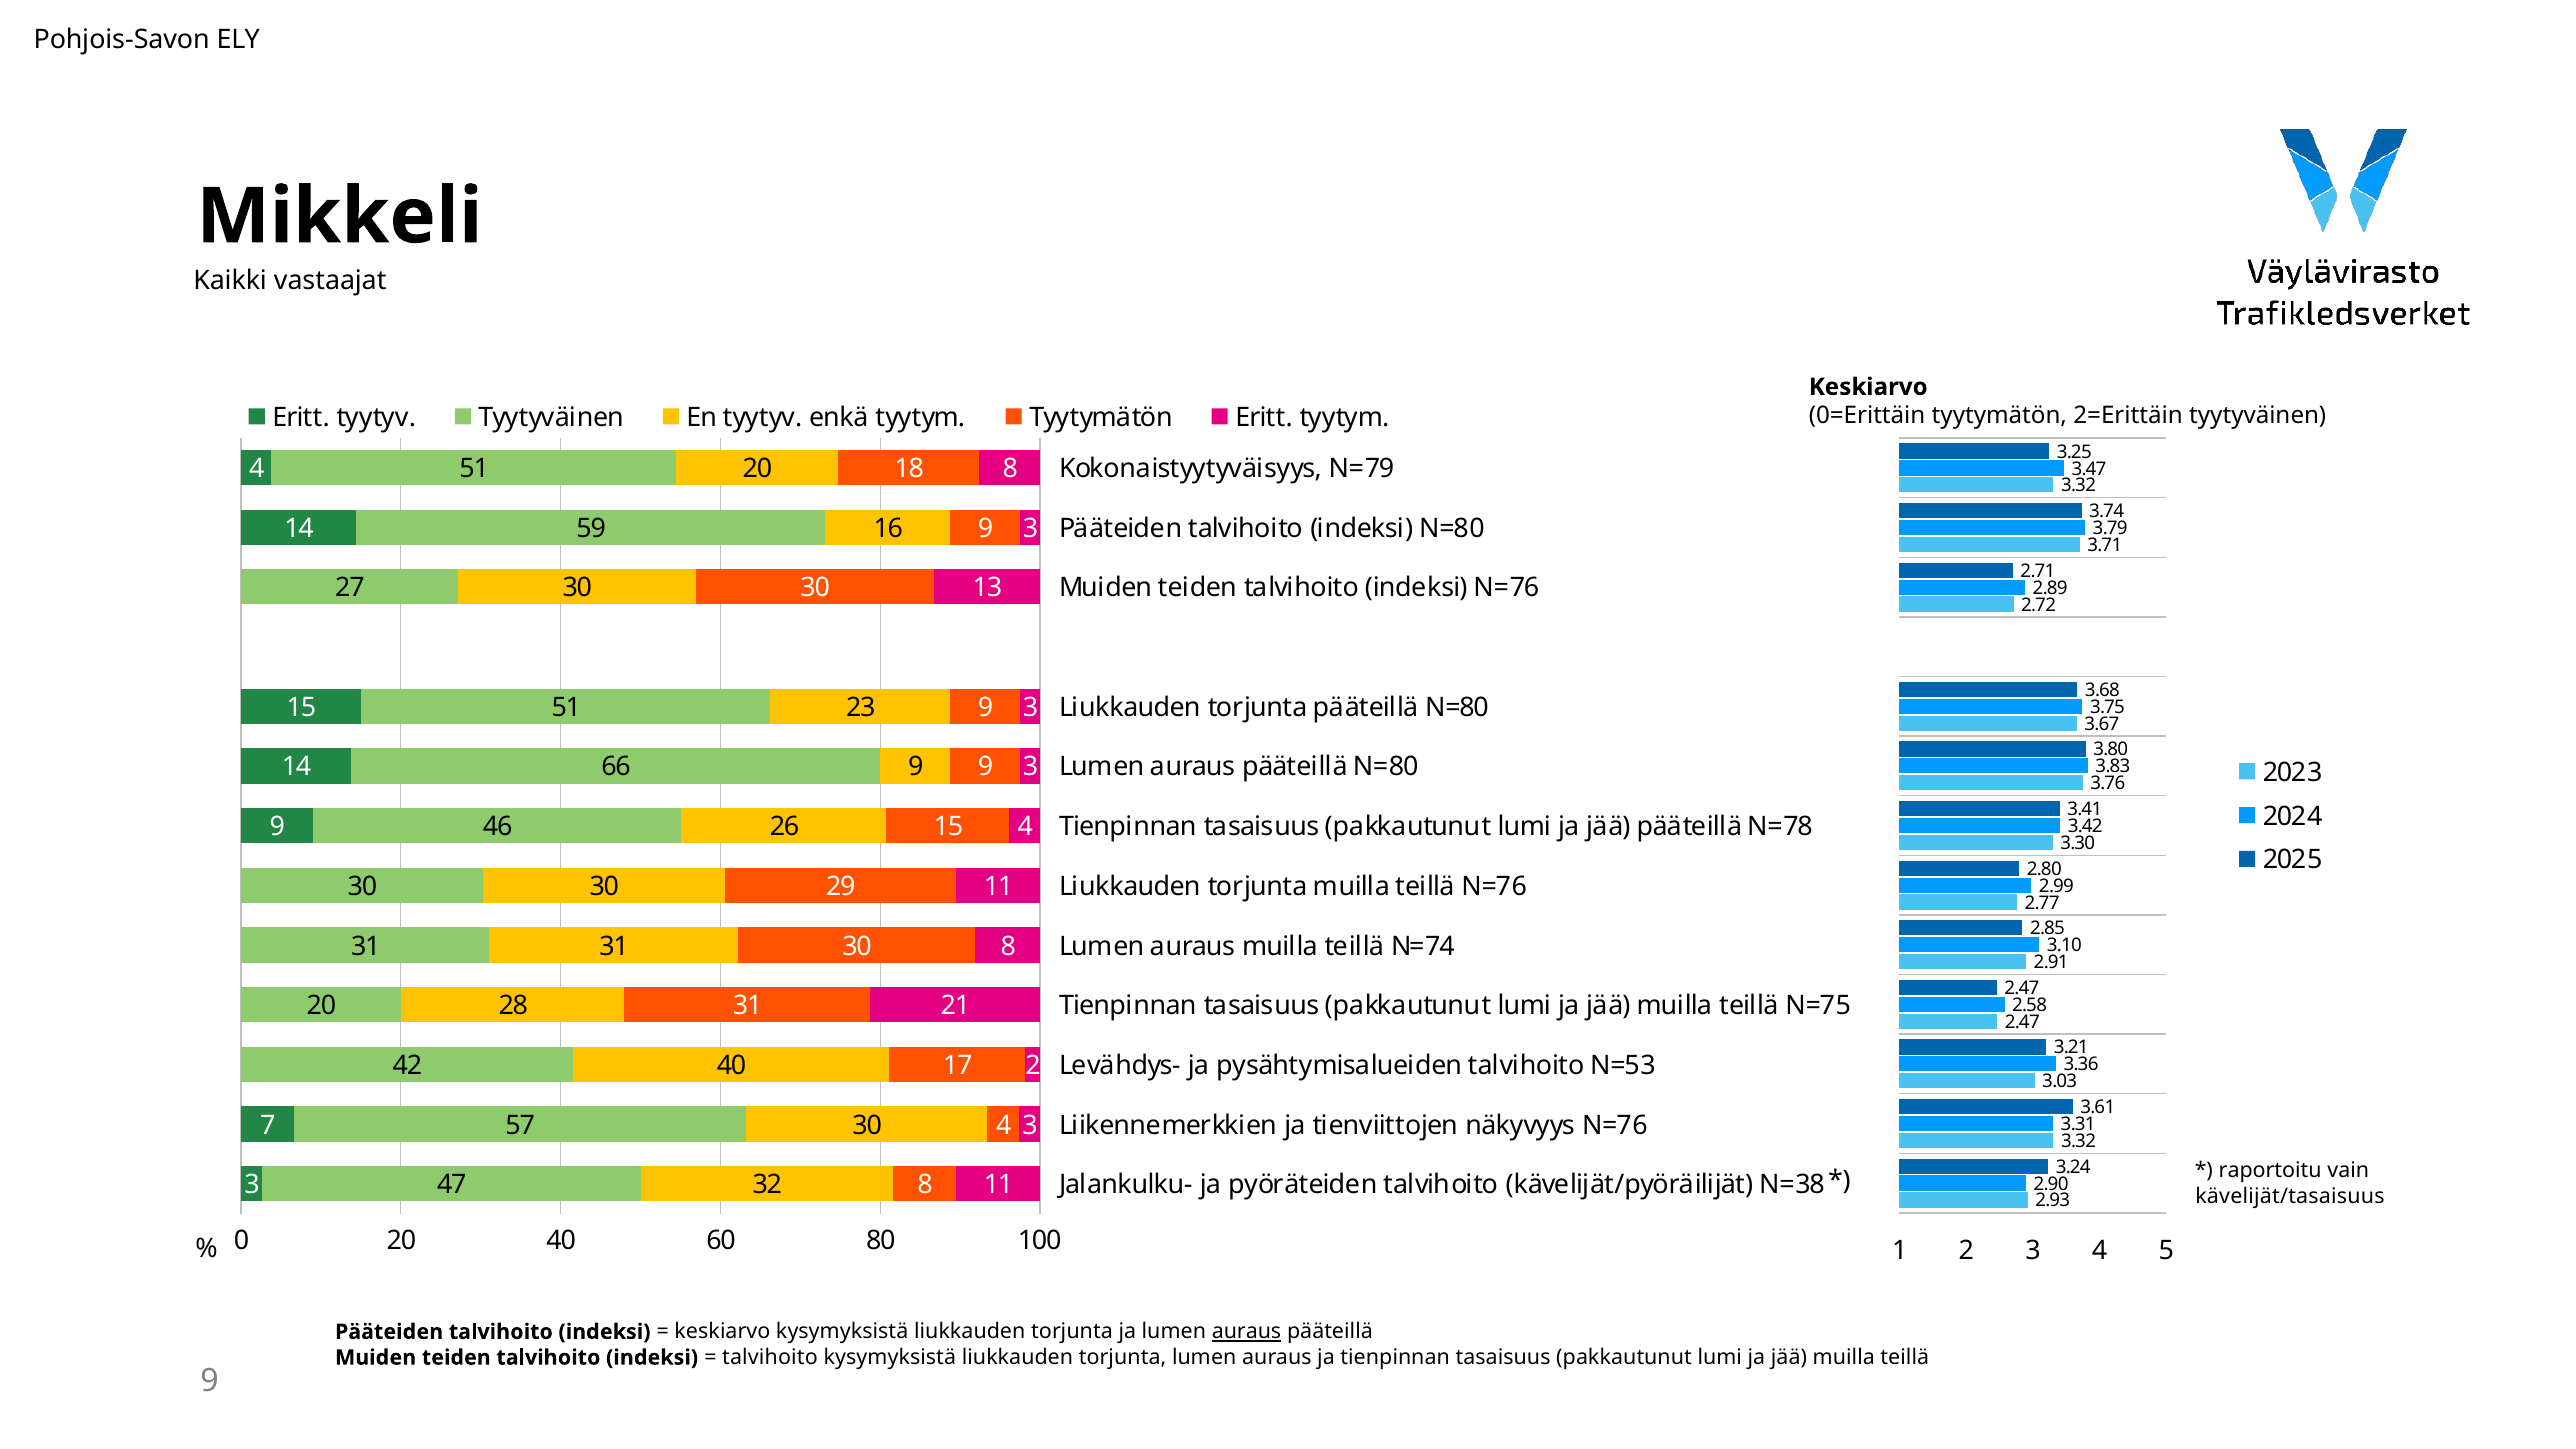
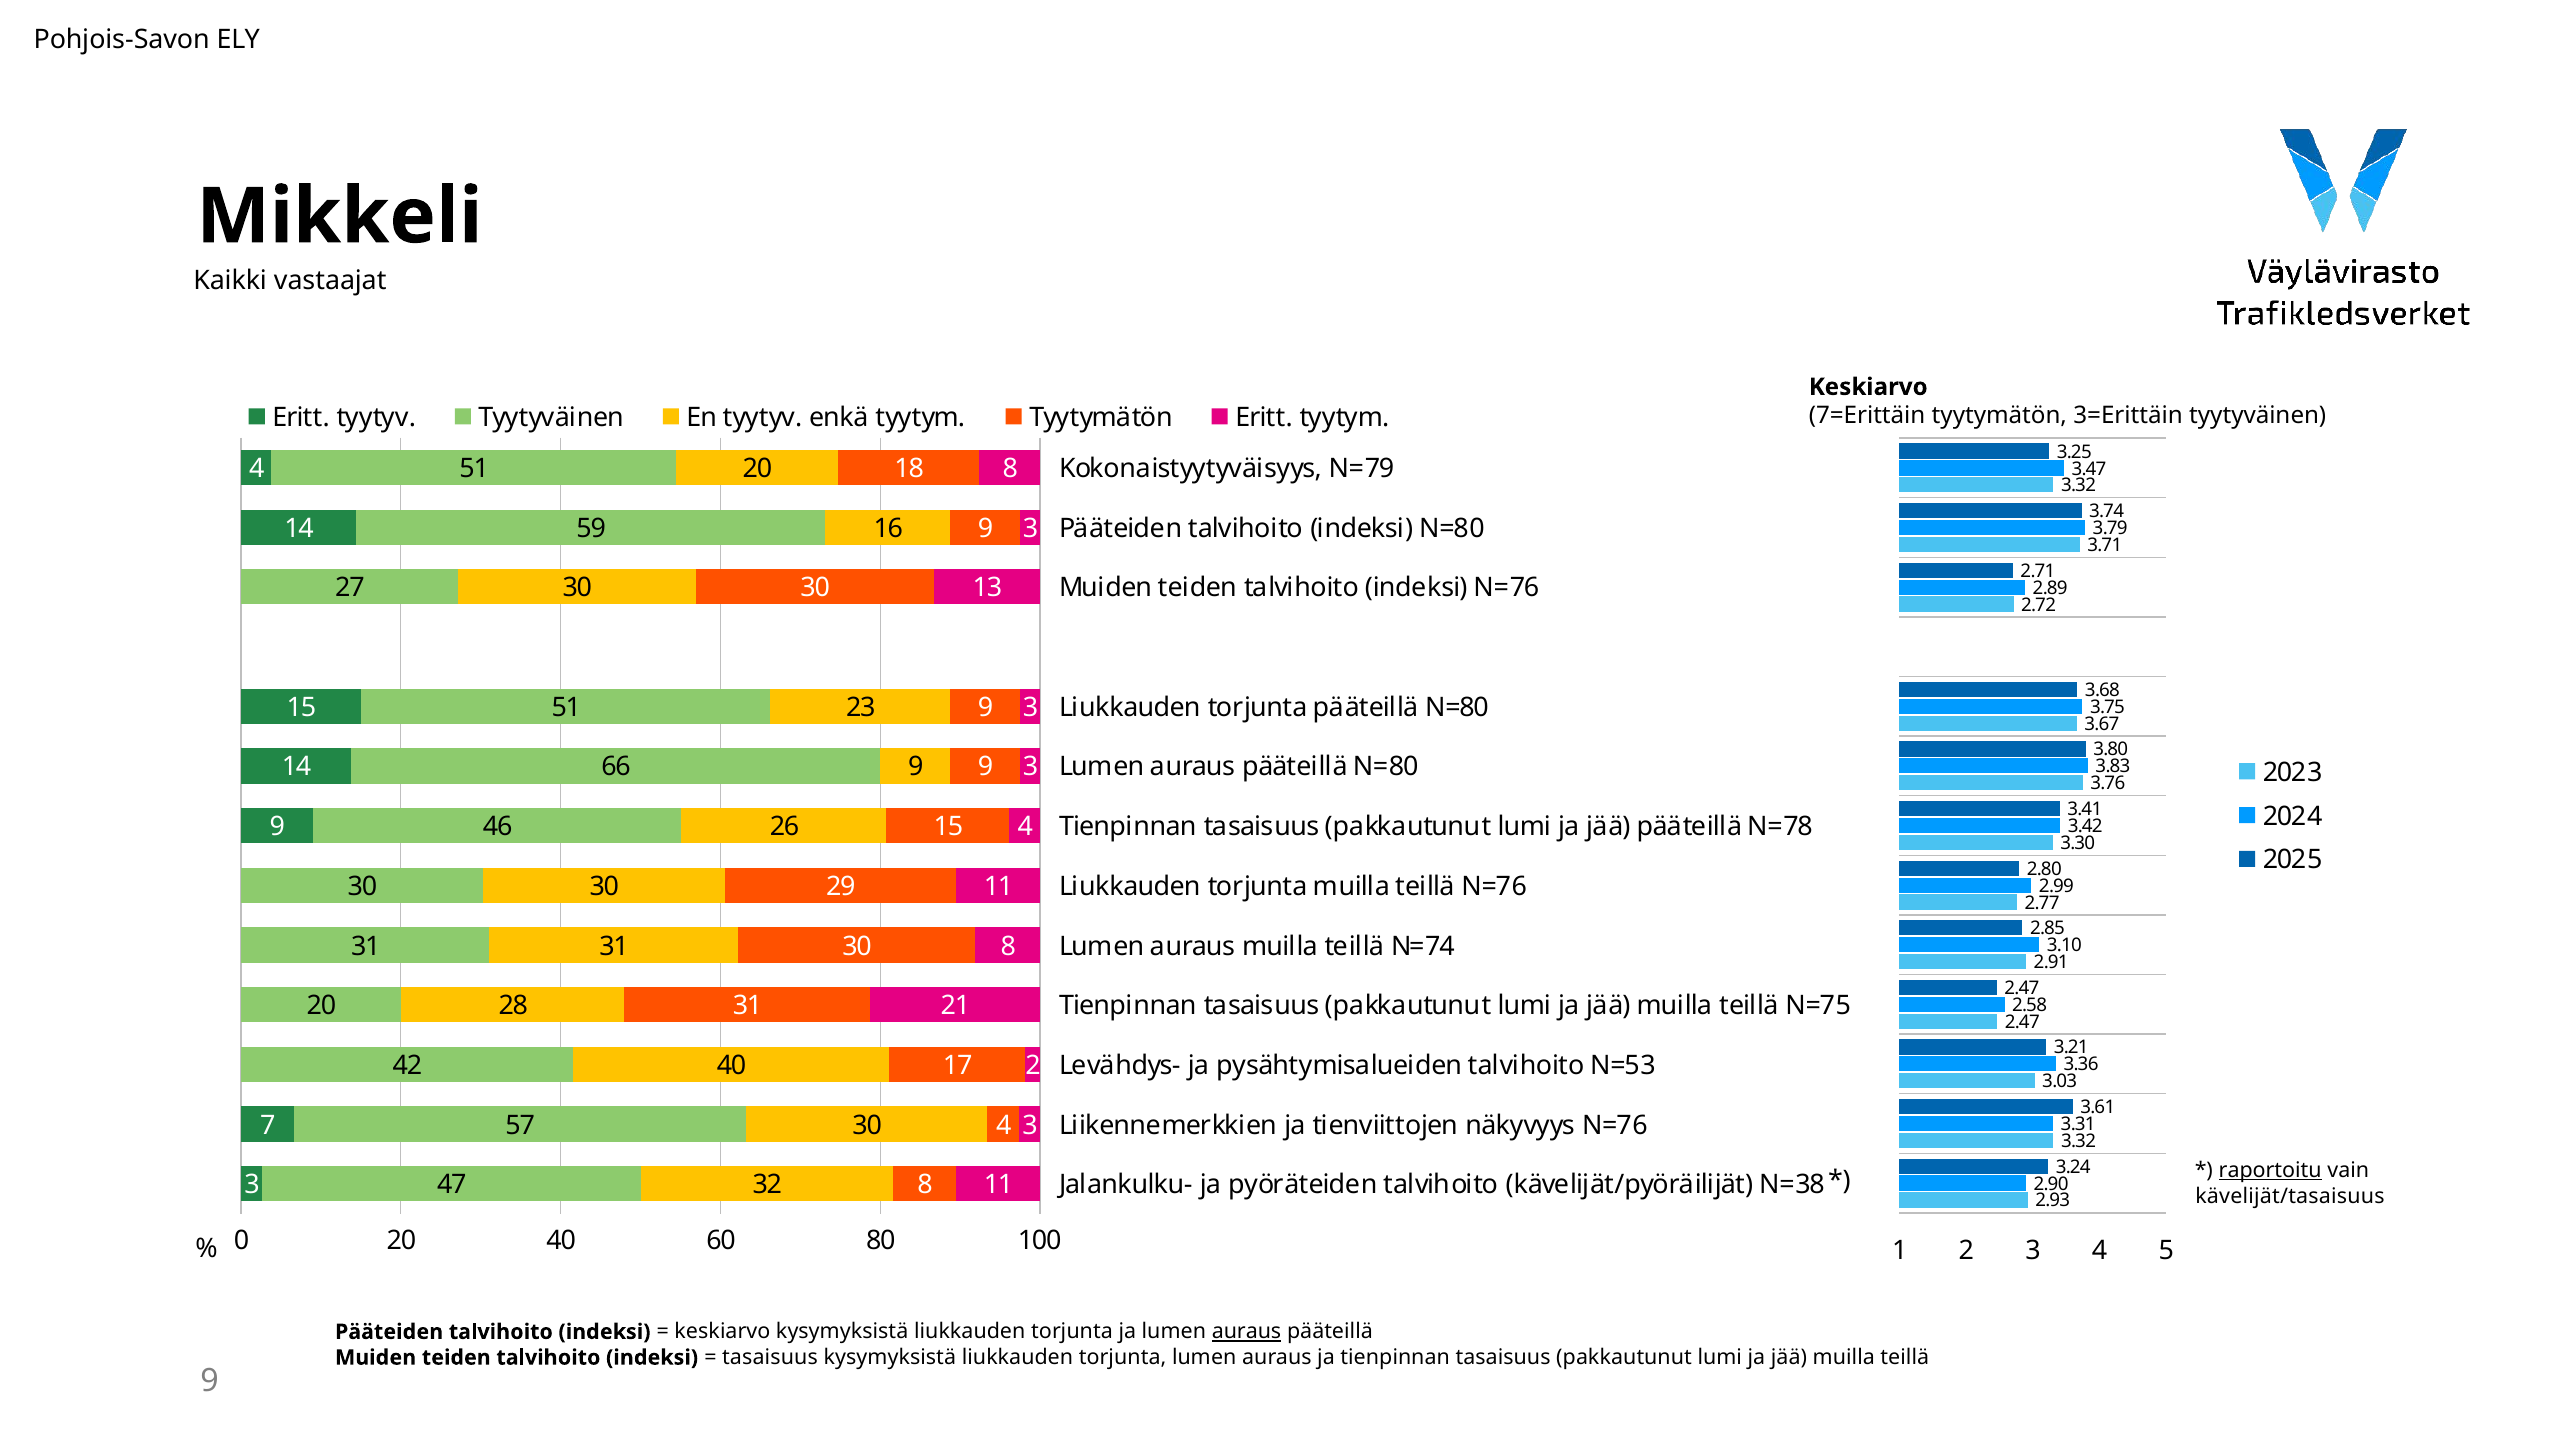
0=Erittäin: 0=Erittäin -> 7=Erittäin (1867, 416)
2=Erittäin: 2=Erittäin -> 3=Erittäin (2128, 416)
raportoitu underline: none -> present (2270, 1170)
talvihoito: talvihoito -> tasaisuus (770, 1358)
